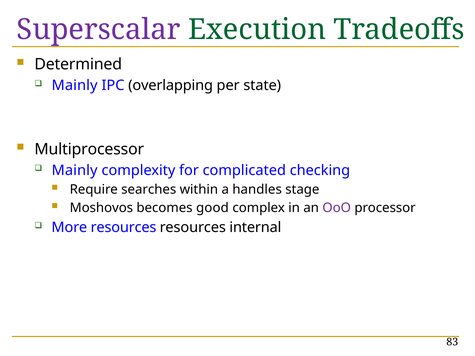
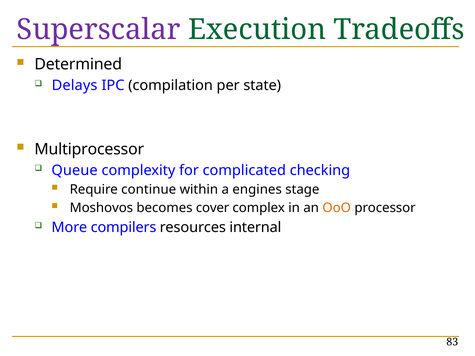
Mainly: Mainly -> Delays (75, 85)
overlapping: overlapping -> compilation (171, 85)
Mainly: Mainly -> Queue (75, 170)
searches: searches -> continue (149, 190)
handles: handles -> engines (257, 190)
good: good -> cover (213, 208)
OoO colour: purple -> orange (337, 208)
More resources: resources -> compilers (124, 228)
